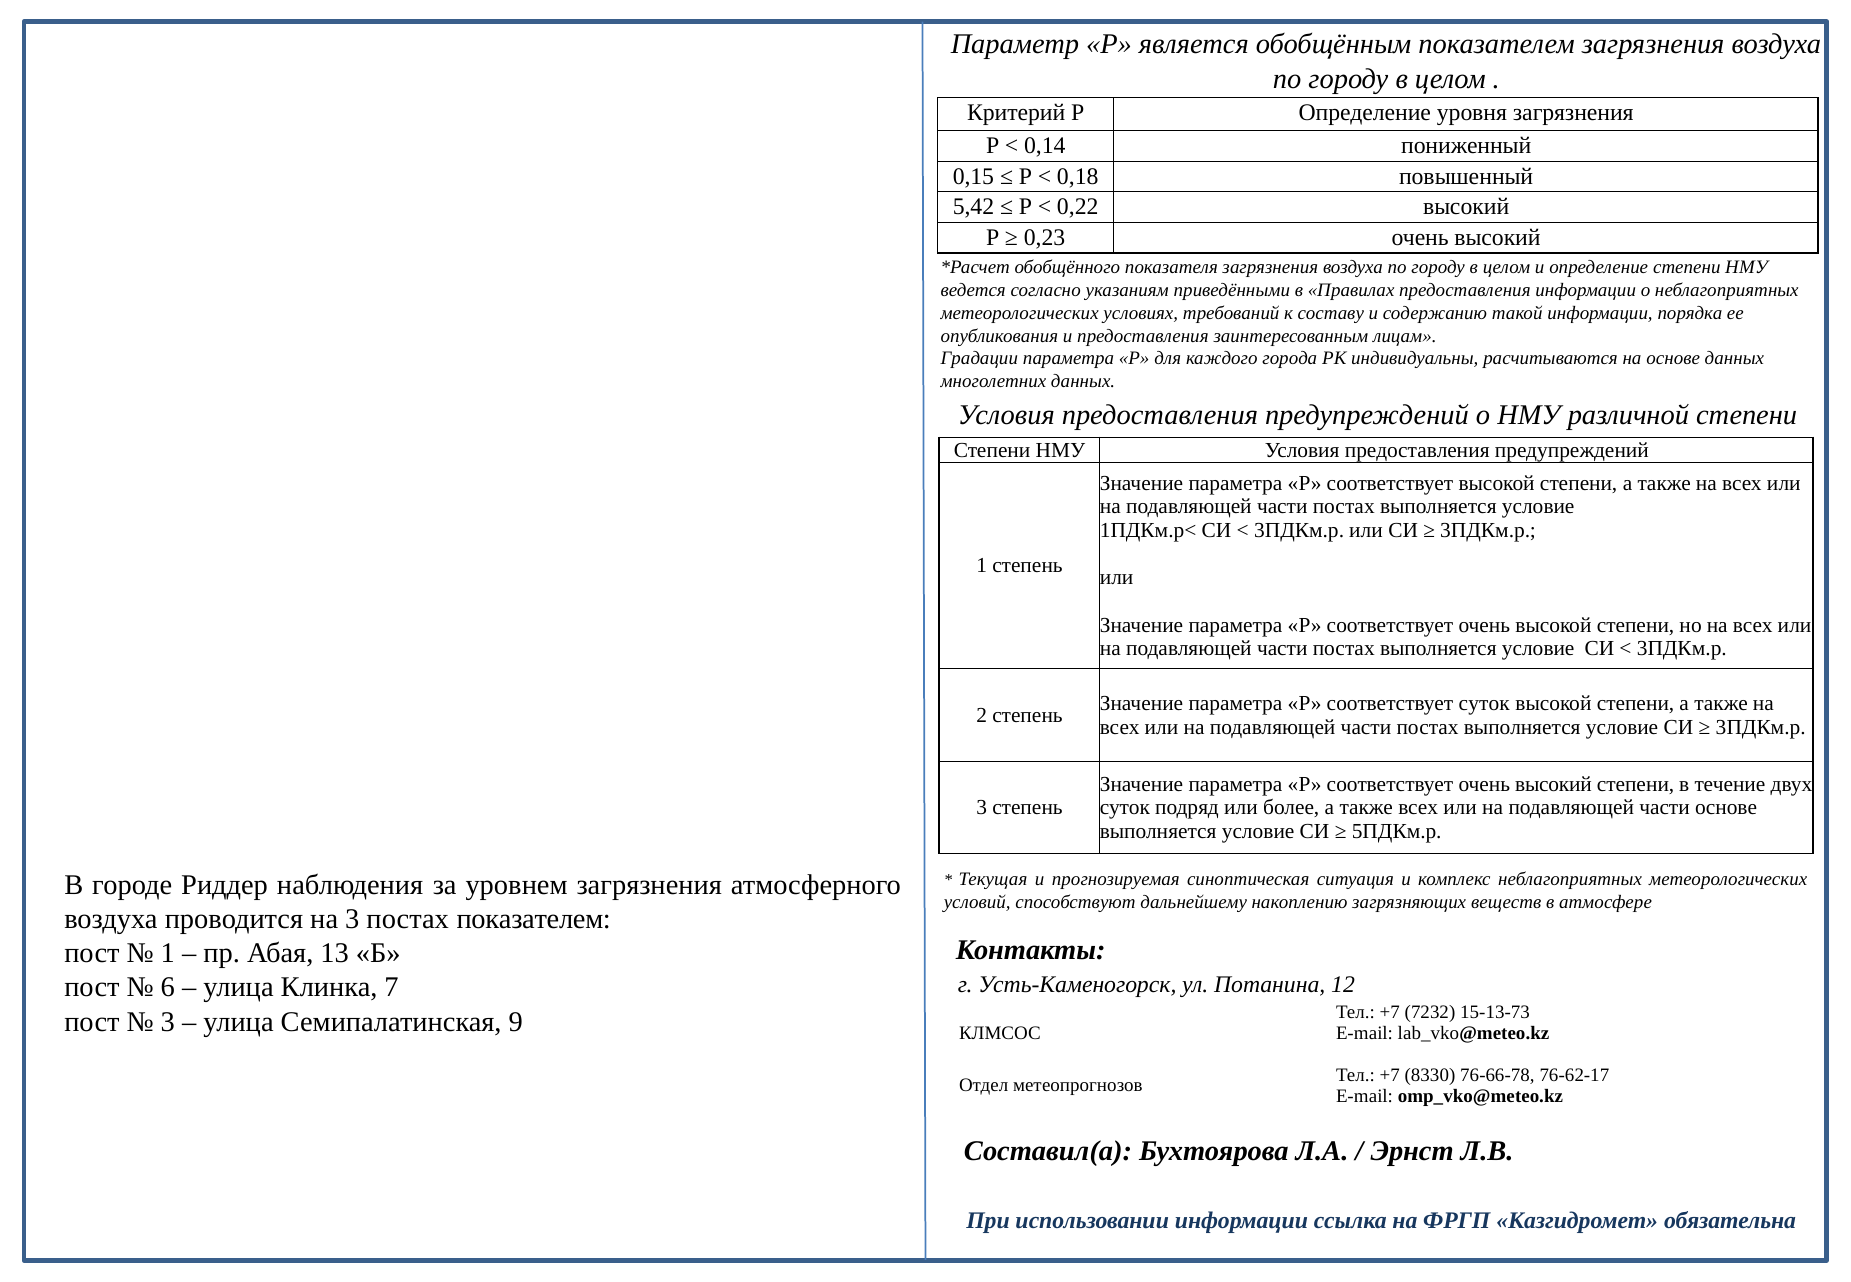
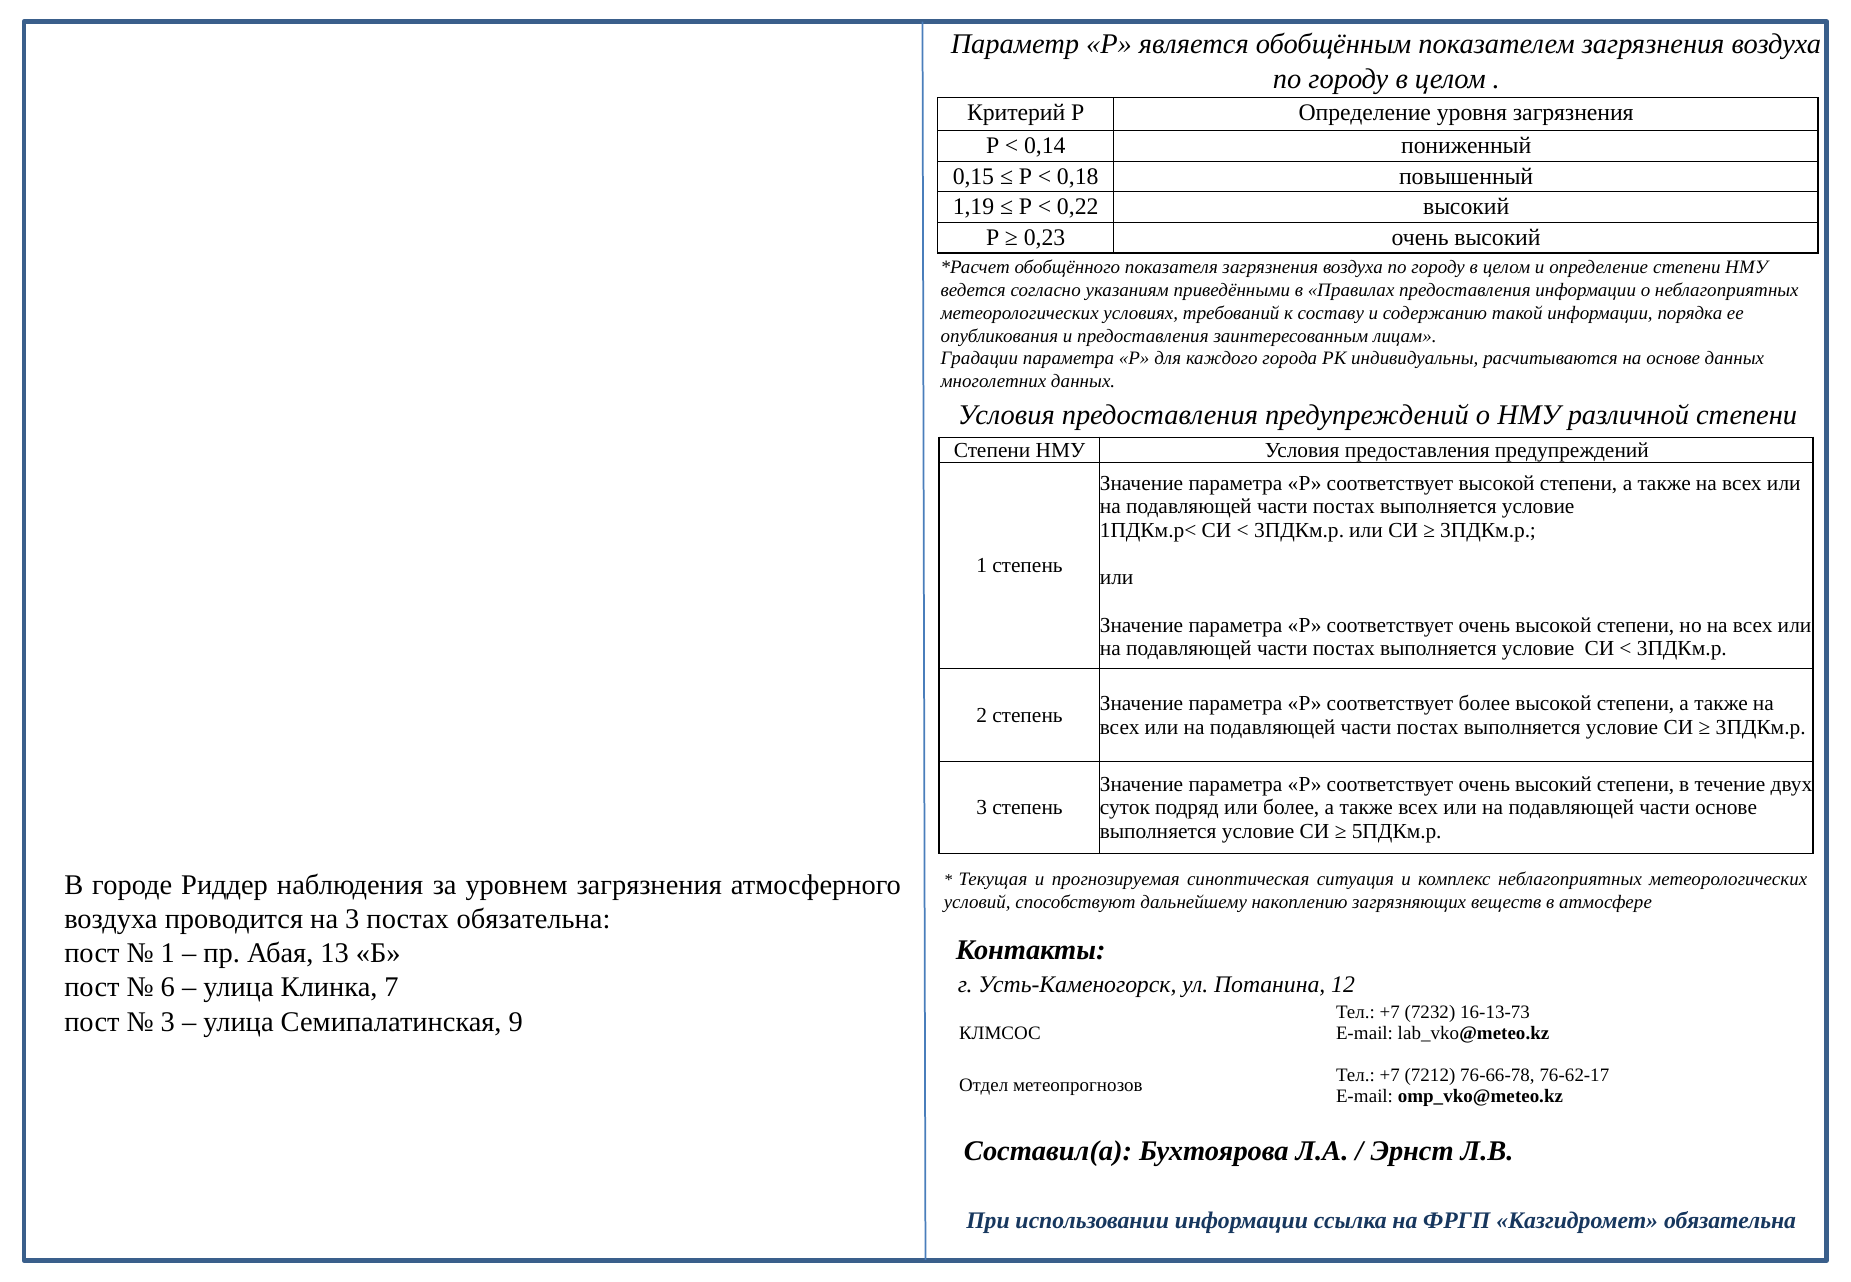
5,42: 5,42 -> 1,19 (973, 207)
соответствует суток: суток -> более (1484, 703)
постах показателем: показателем -> обязательна (534, 919)
15-13-73: 15-13-73 -> 16-13-73 (1495, 1012)
8330: 8330 -> 7212 (1430, 1075)
